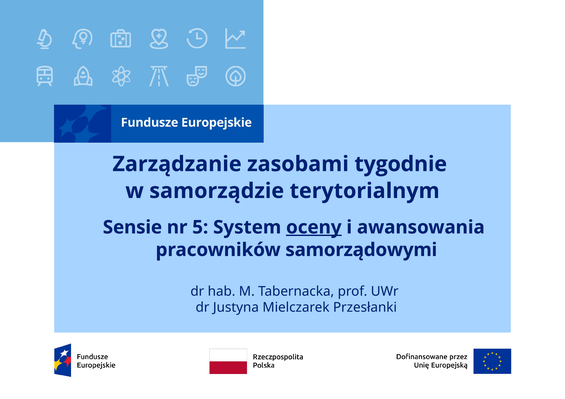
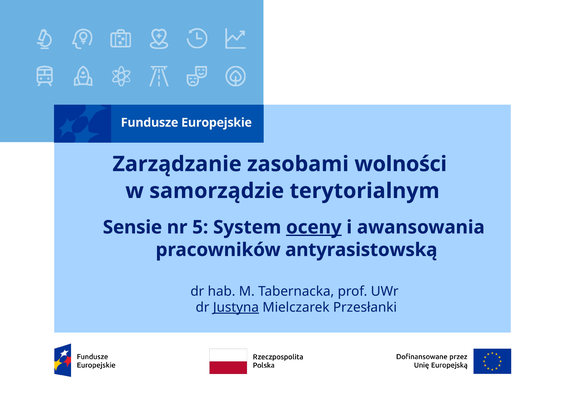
tygodnie: tygodnie -> wolności (401, 164)
samorządowymi: samorządowymi -> antyrasistowską (361, 250)
Justyna underline: none -> present (236, 308)
